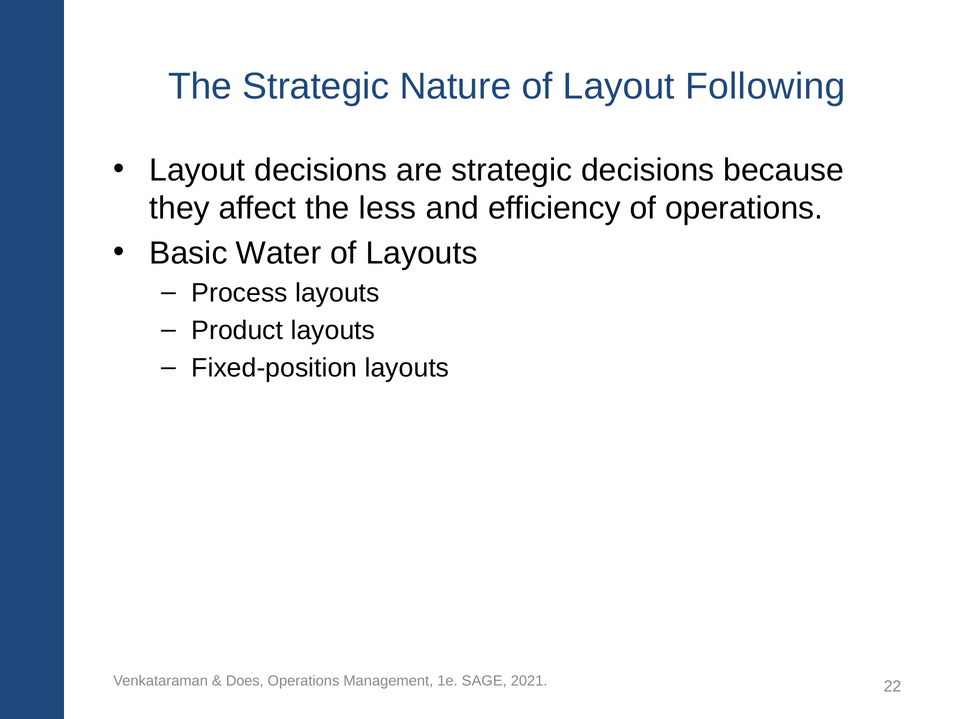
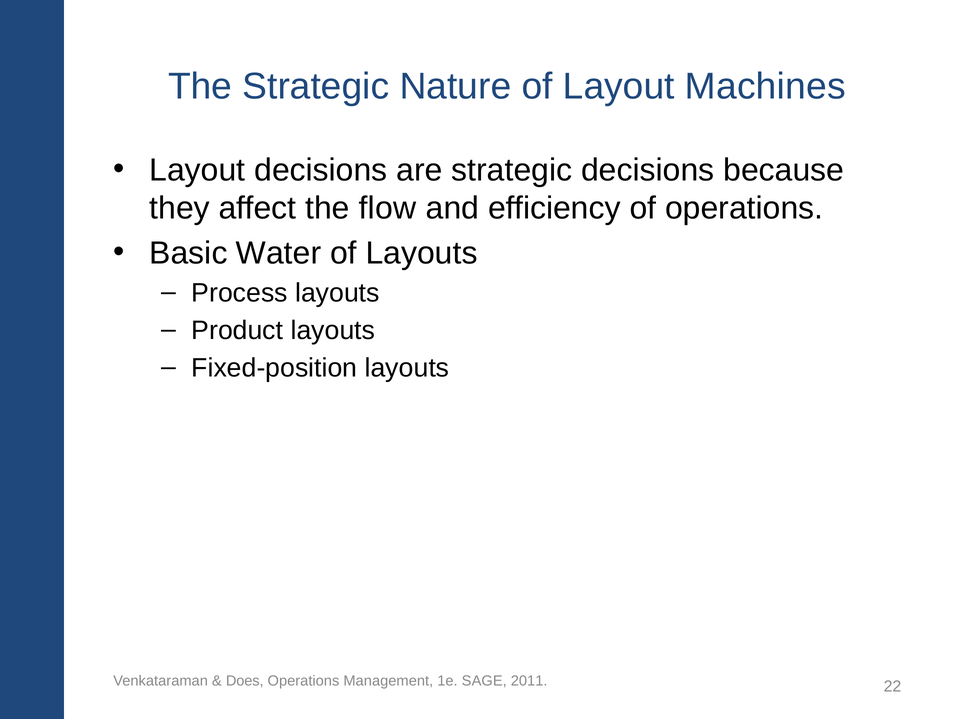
Following: Following -> Machines (765, 86)
less: less -> flow (388, 208)
2021: 2021 -> 2011 (529, 681)
